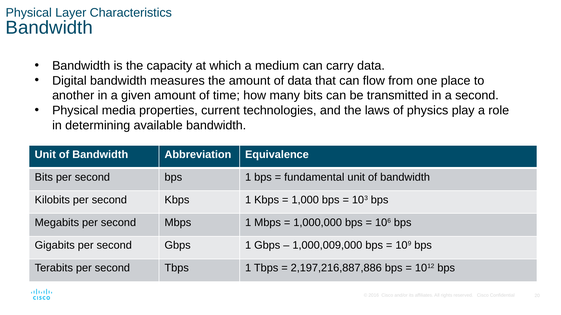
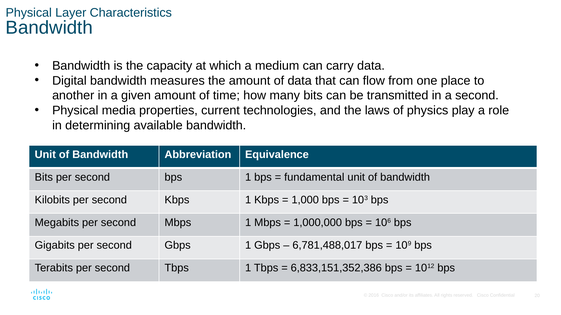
1,000,009,000: 1,000,009,000 -> 6,781,488,017 (327, 246)
2,197,216,887,886: 2,197,216,887,886 -> 6,833,151,352,386 (336, 268)
